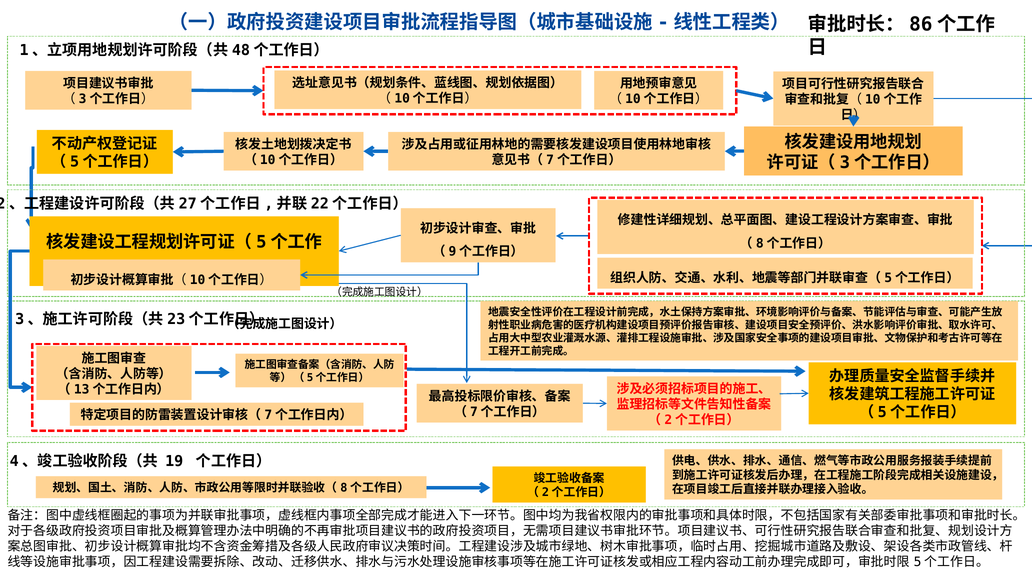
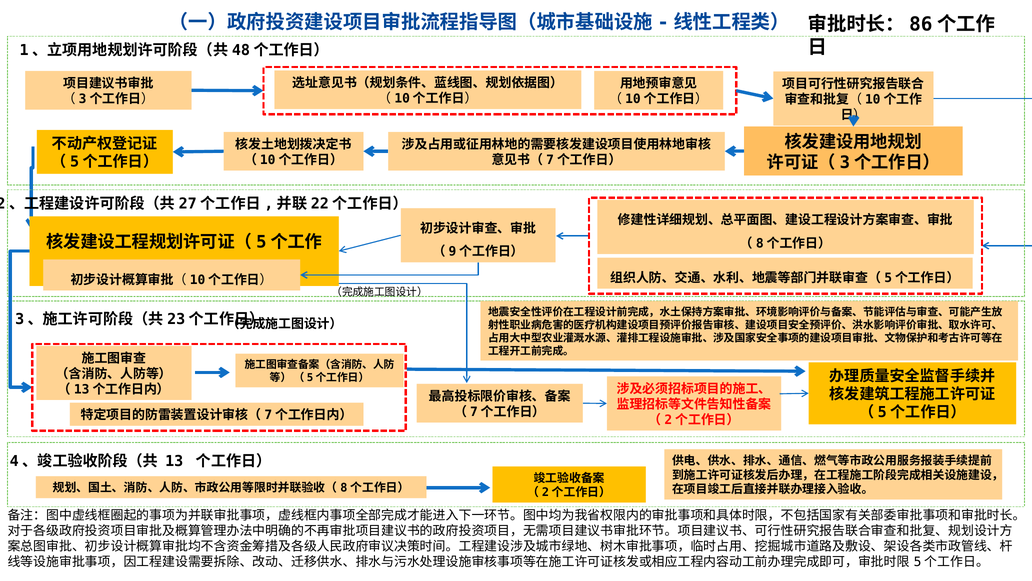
19: 19 -> 13 (174, 461)
